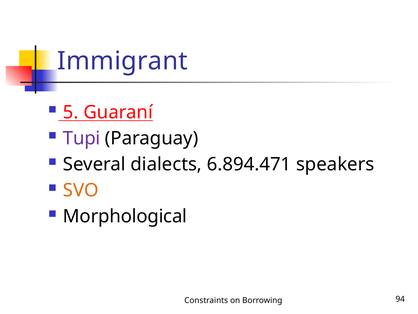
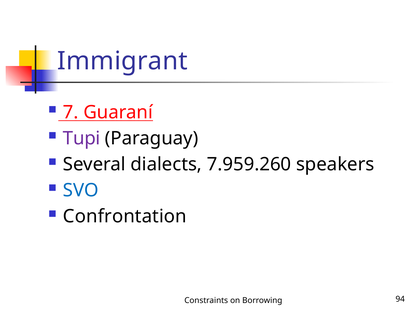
5: 5 -> 7 (71, 112)
6.894.471: 6.894.471 -> 7.959.260 (249, 164)
SVO colour: orange -> blue (81, 190)
Morphological: Morphological -> Confrontation (125, 216)
